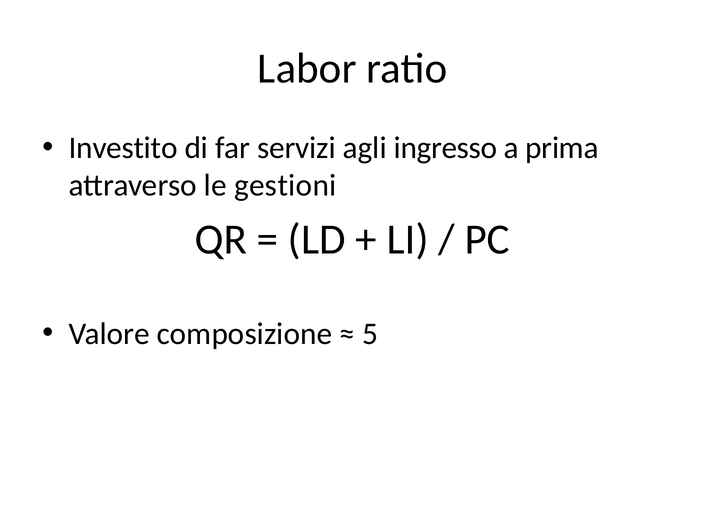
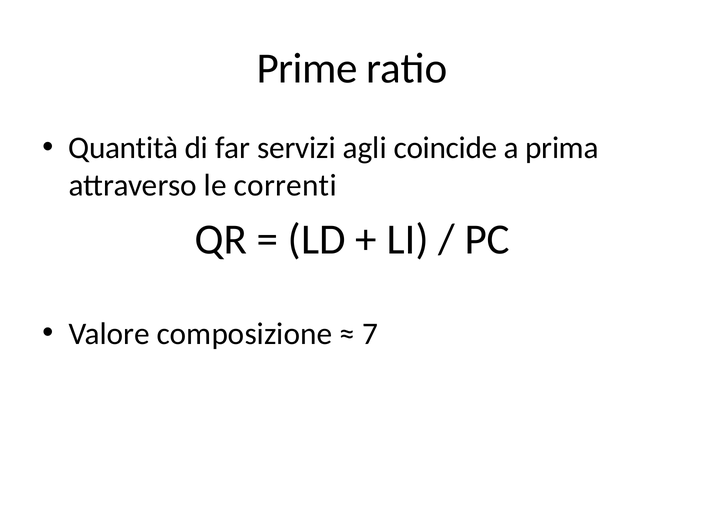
Labor: Labor -> Prime (307, 68)
Investito: Investito -> Quantità (123, 148)
ingresso: ingresso -> coincide (445, 148)
gestioni: gestioni -> correnti (285, 186)
5: 5 -> 7 (370, 334)
